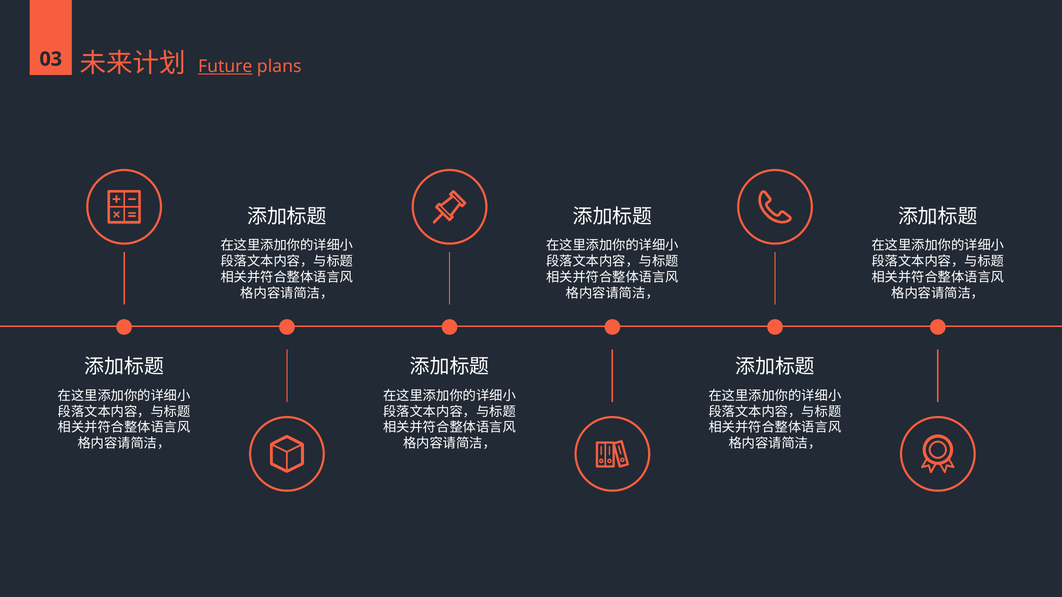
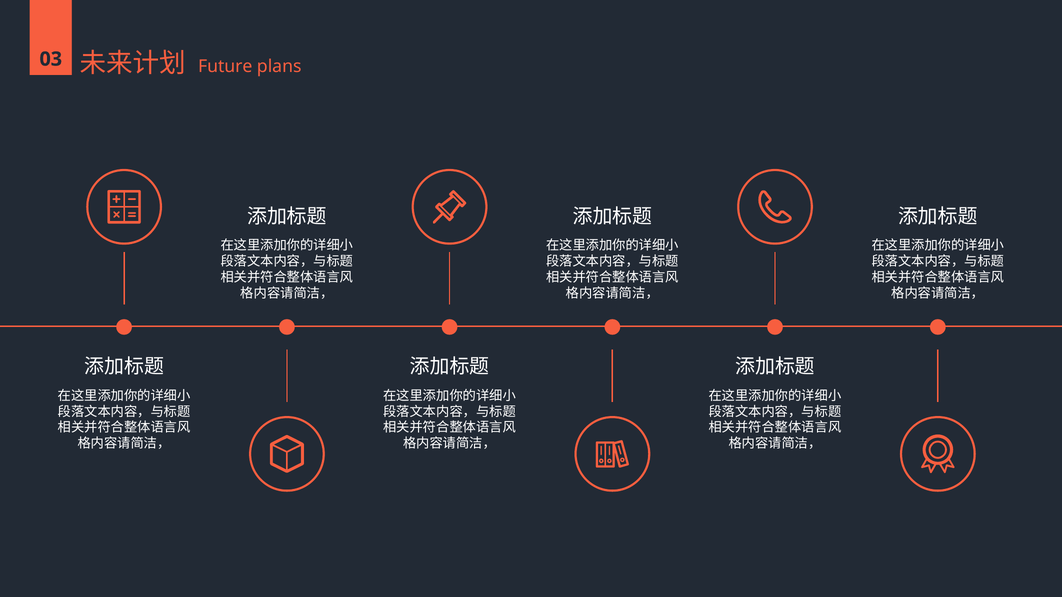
Future underline: present -> none (225, 67)
